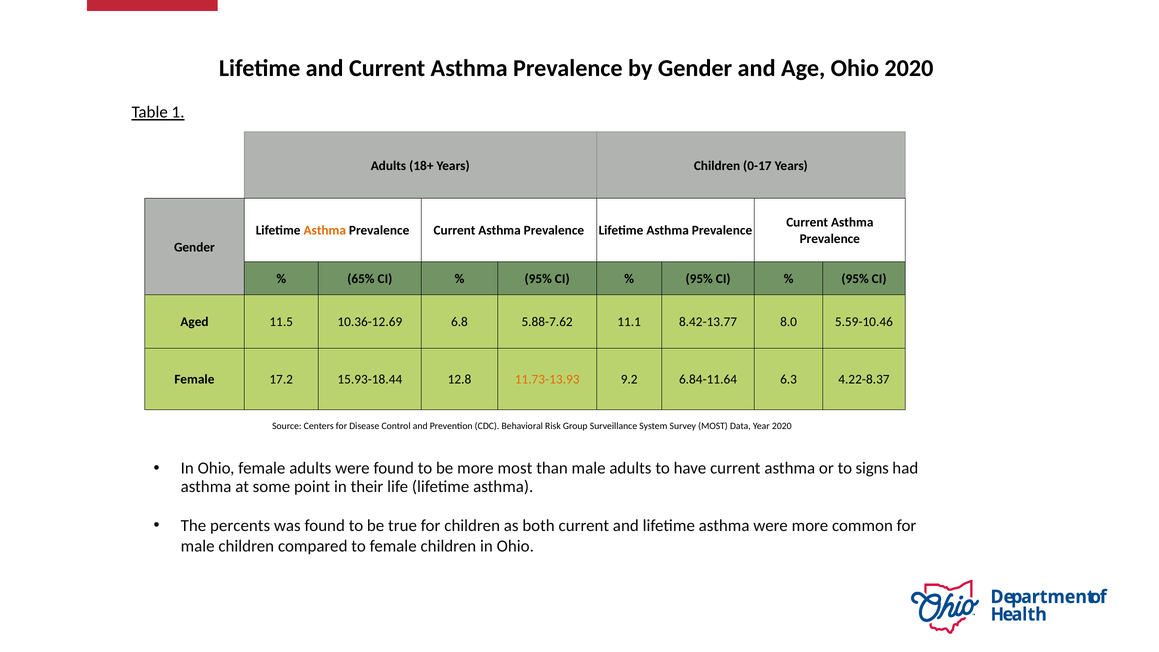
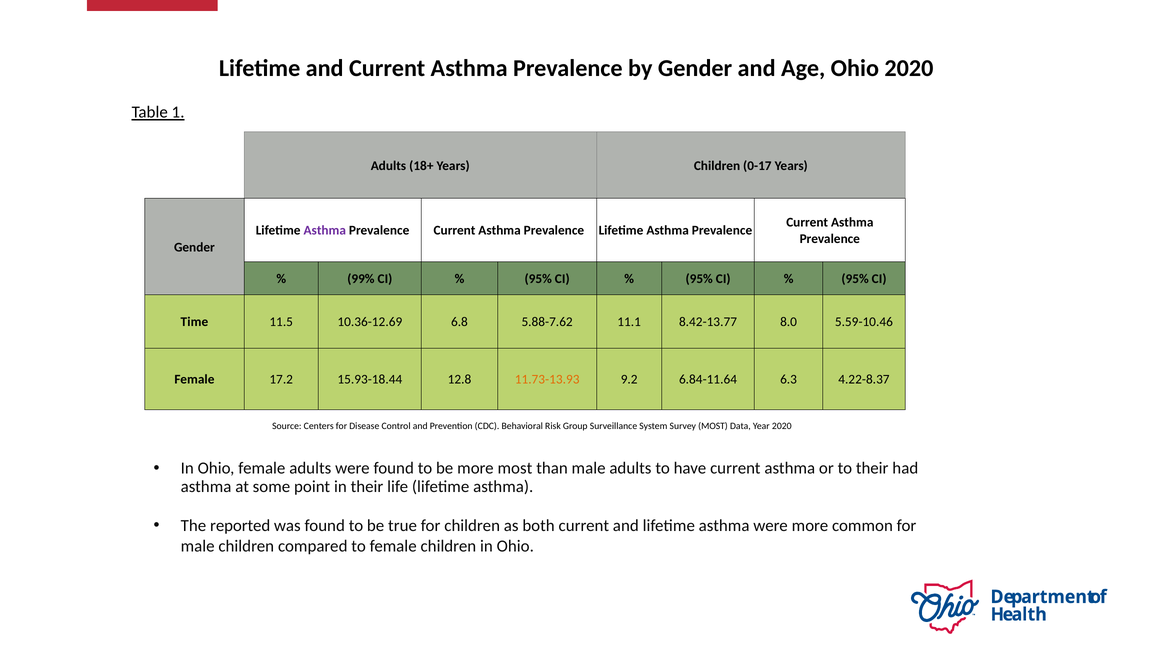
Asthma colour: orange -> purple (325, 231)
65%: 65% -> 99% (361, 279)
Aged: Aged -> Time (194, 322)
to signs: signs -> their (872, 468)
percents: percents -> reported (240, 526)
